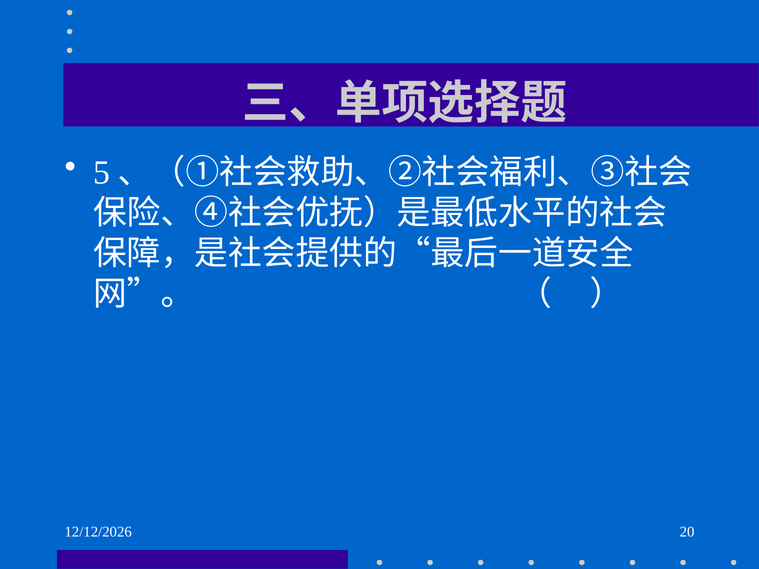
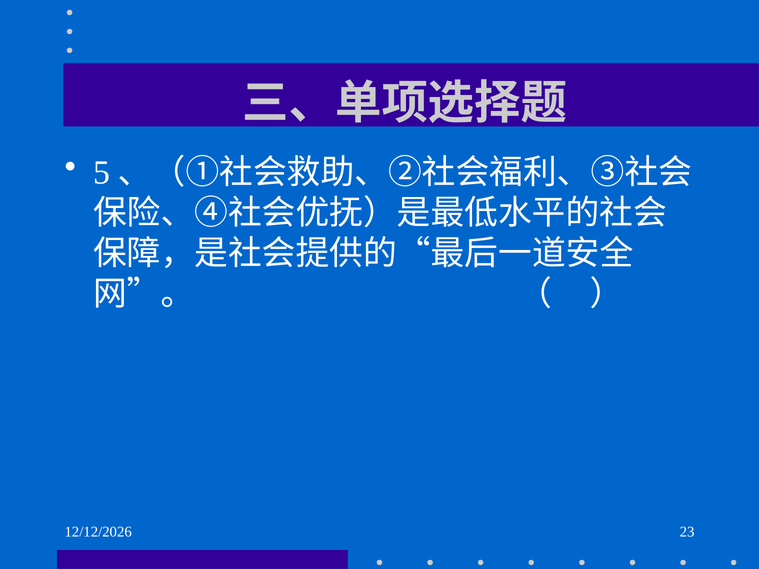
20: 20 -> 23 (687, 532)
